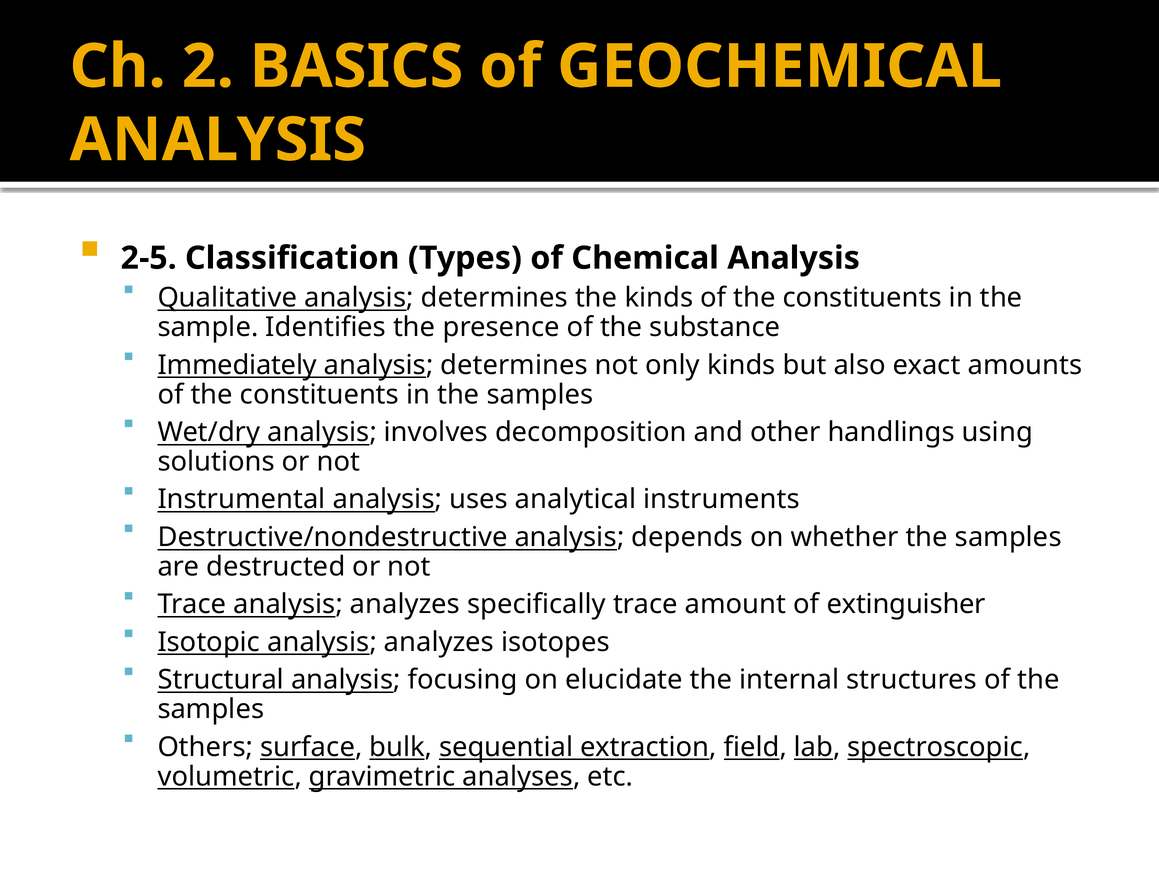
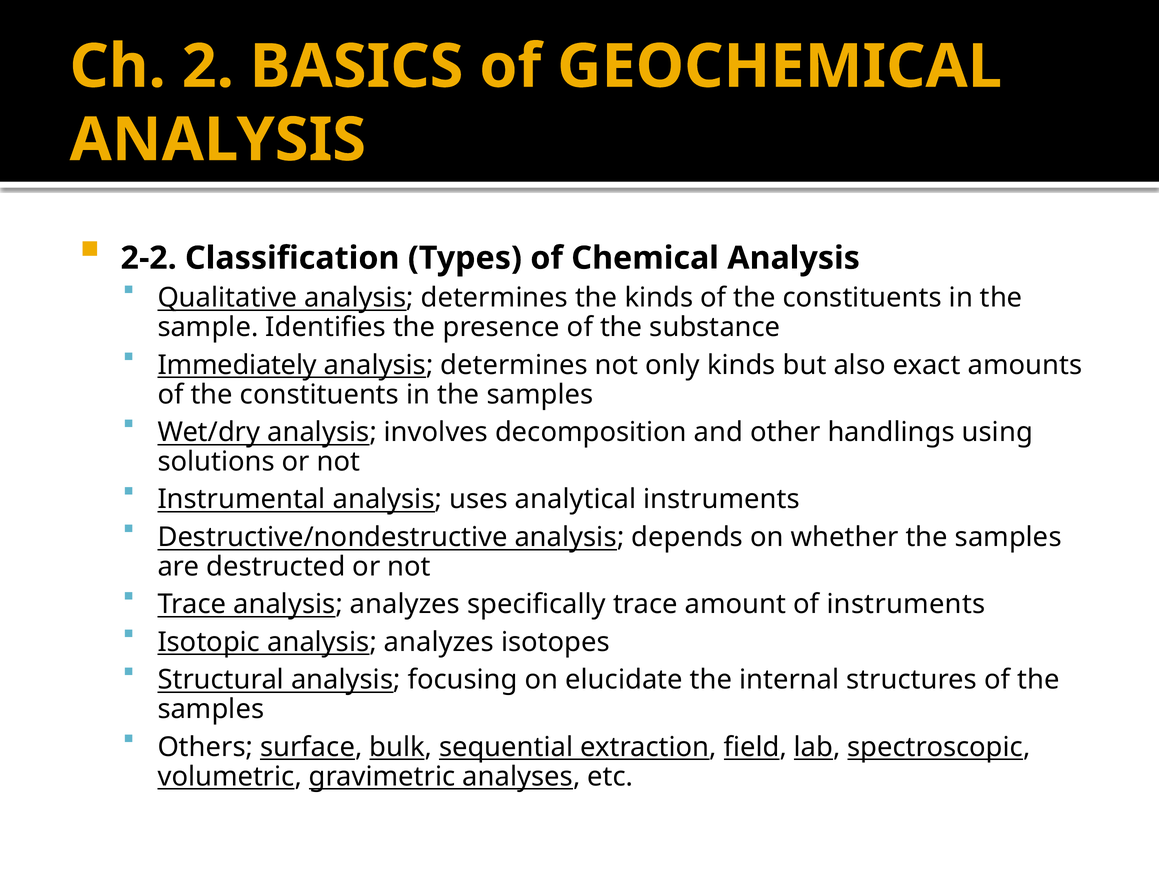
2-5: 2-5 -> 2-2 (149, 258)
of extinguisher: extinguisher -> instruments (906, 605)
